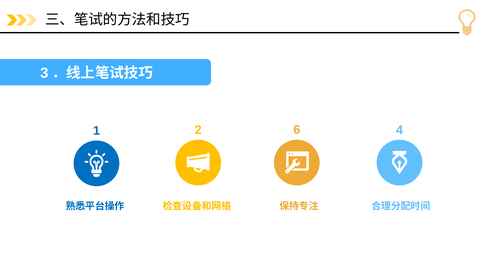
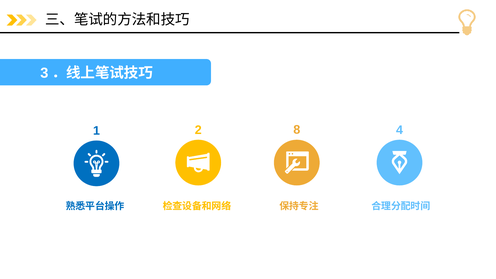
6: 6 -> 8 (297, 130)
